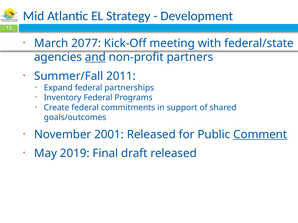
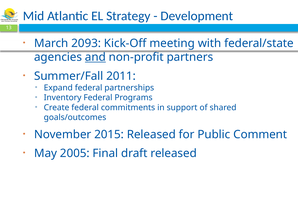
2077: 2077 -> 2093 (86, 43)
2001: 2001 -> 2015 (109, 135)
Comment underline: present -> none (260, 135)
2019: 2019 -> 2005 (75, 154)
